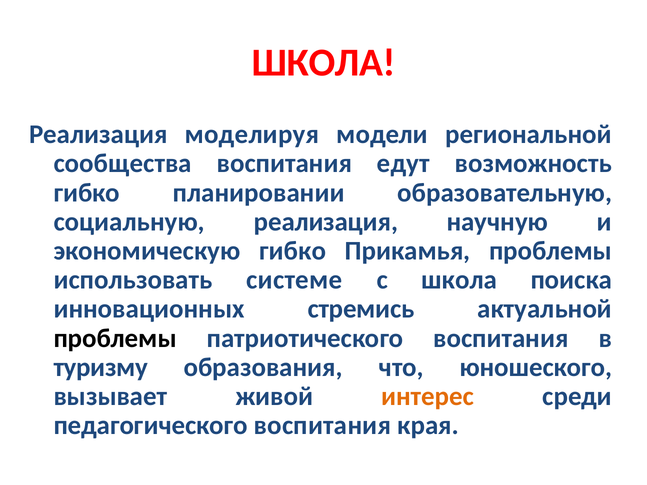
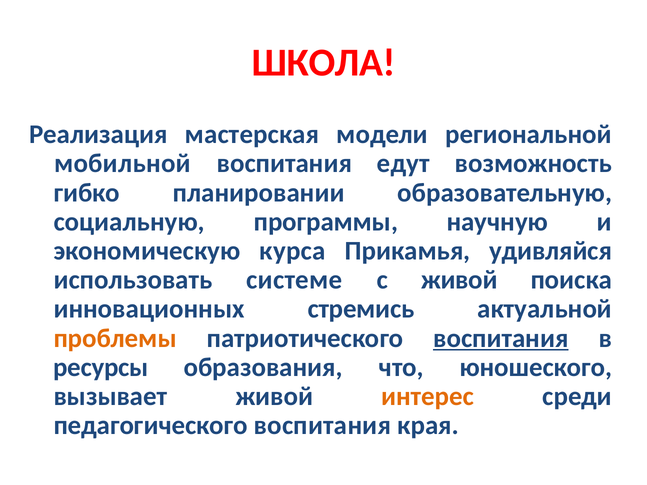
моделируя: моделируя -> мастерская (252, 135)
сообщества: сообщества -> мобильной (123, 164)
социальную реализация: реализация -> программы (326, 222)
экономическую гибко: гибко -> курса (292, 251)
Прикамья проблемы: проблемы -> удивляйся (551, 251)
с школа: школа -> живой (459, 280)
проблемы colour: black -> orange (115, 338)
воспитания underline: none -> present (501, 338)
туризму: туризму -> ресурсы (101, 367)
